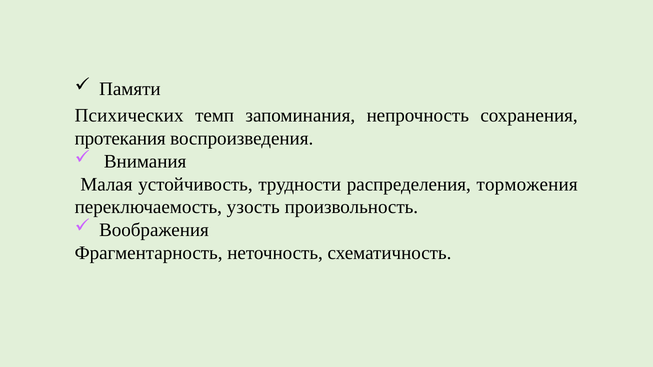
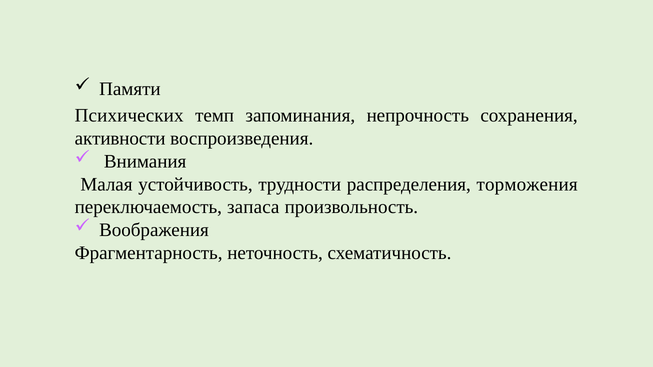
протекания: протекания -> активности (120, 139)
узость: узость -> запаса (253, 207)
